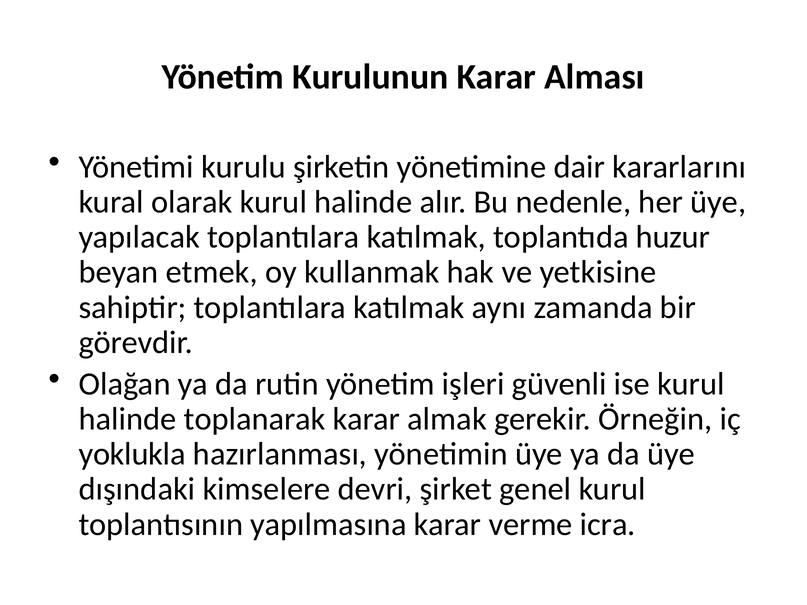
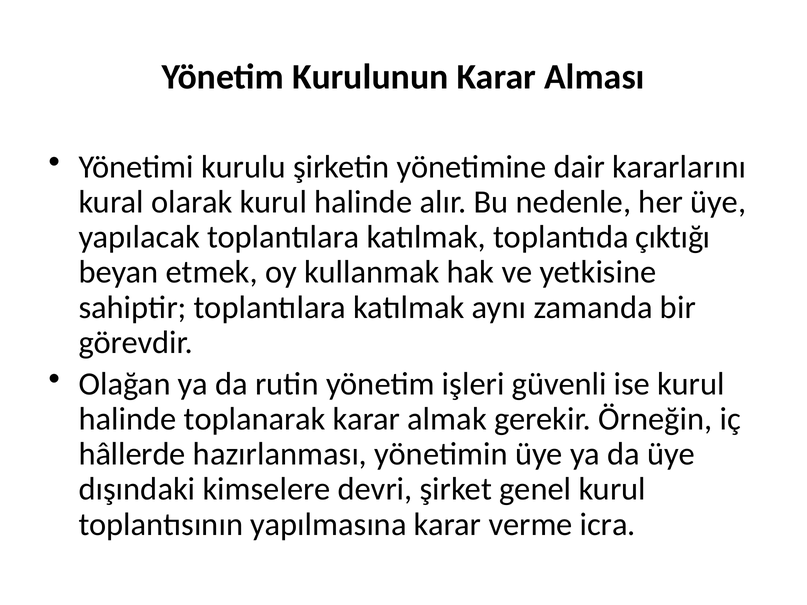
huzur: huzur -> çıktığı (673, 237)
yoklukla: yoklukla -> hâllerde (132, 454)
